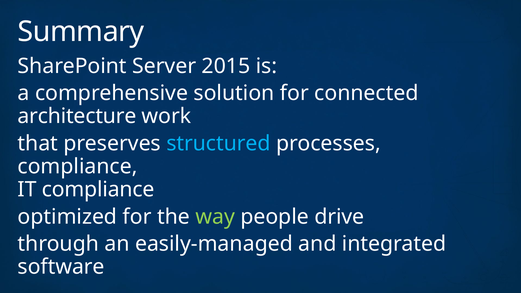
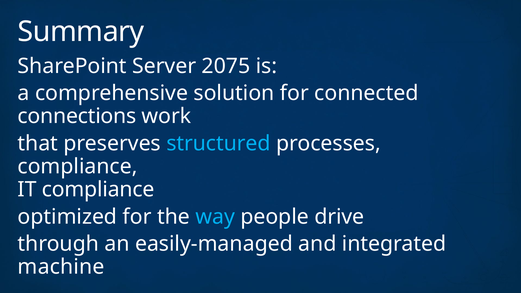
2015: 2015 -> 2075 (226, 66)
architecture: architecture -> connections (77, 116)
way colour: light green -> light blue (215, 217)
software: software -> machine (61, 267)
